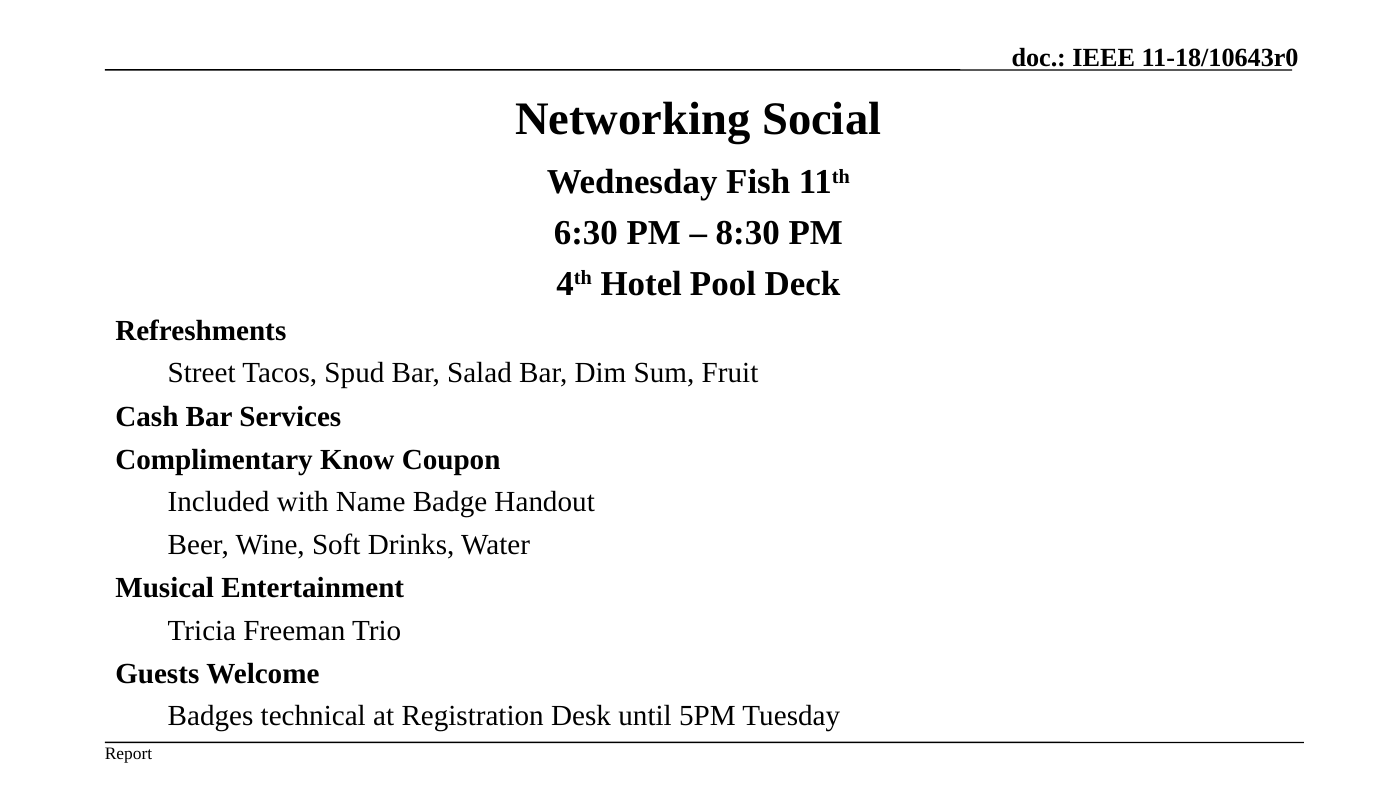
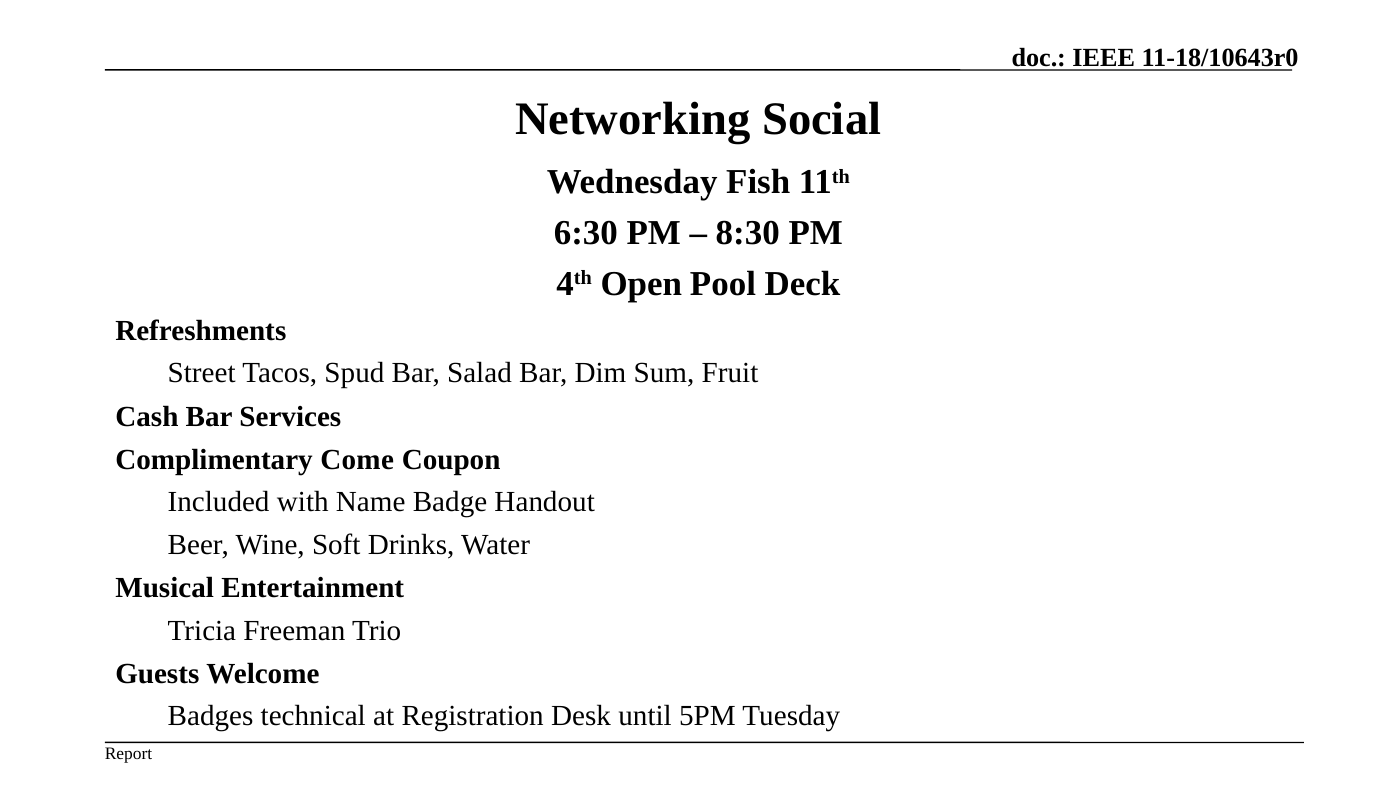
Hotel: Hotel -> Open (641, 284)
Know: Know -> Come (357, 460)
